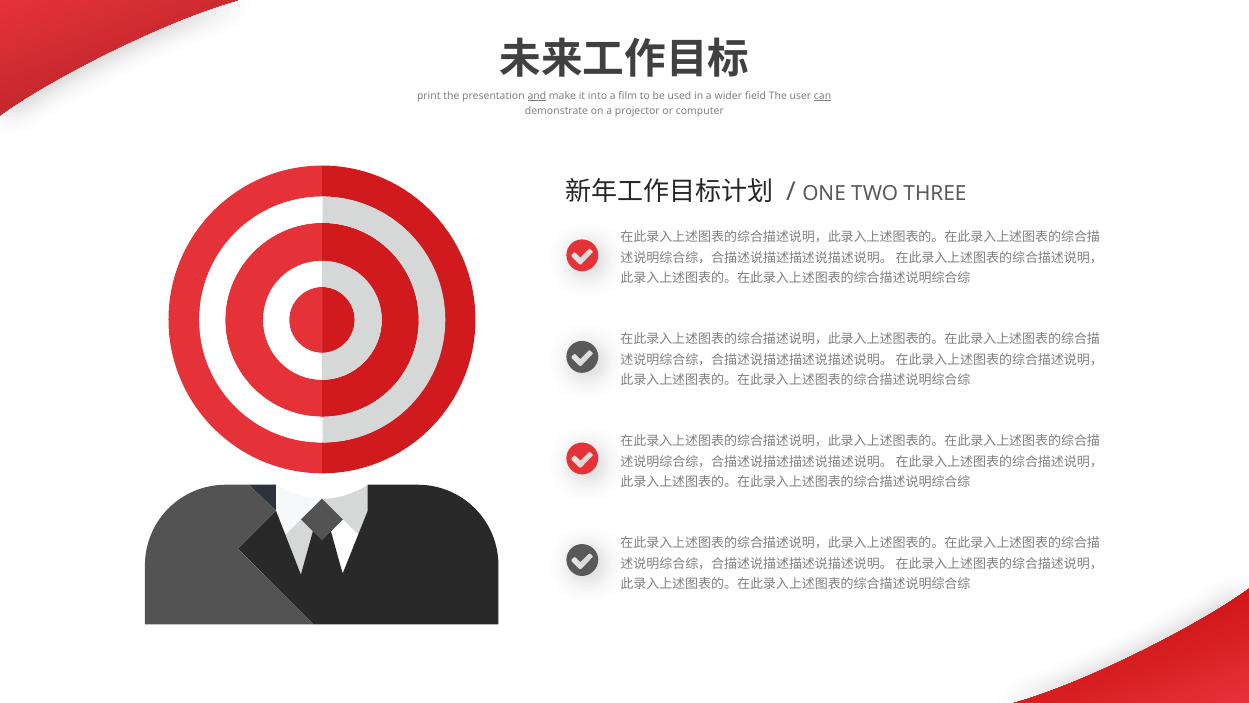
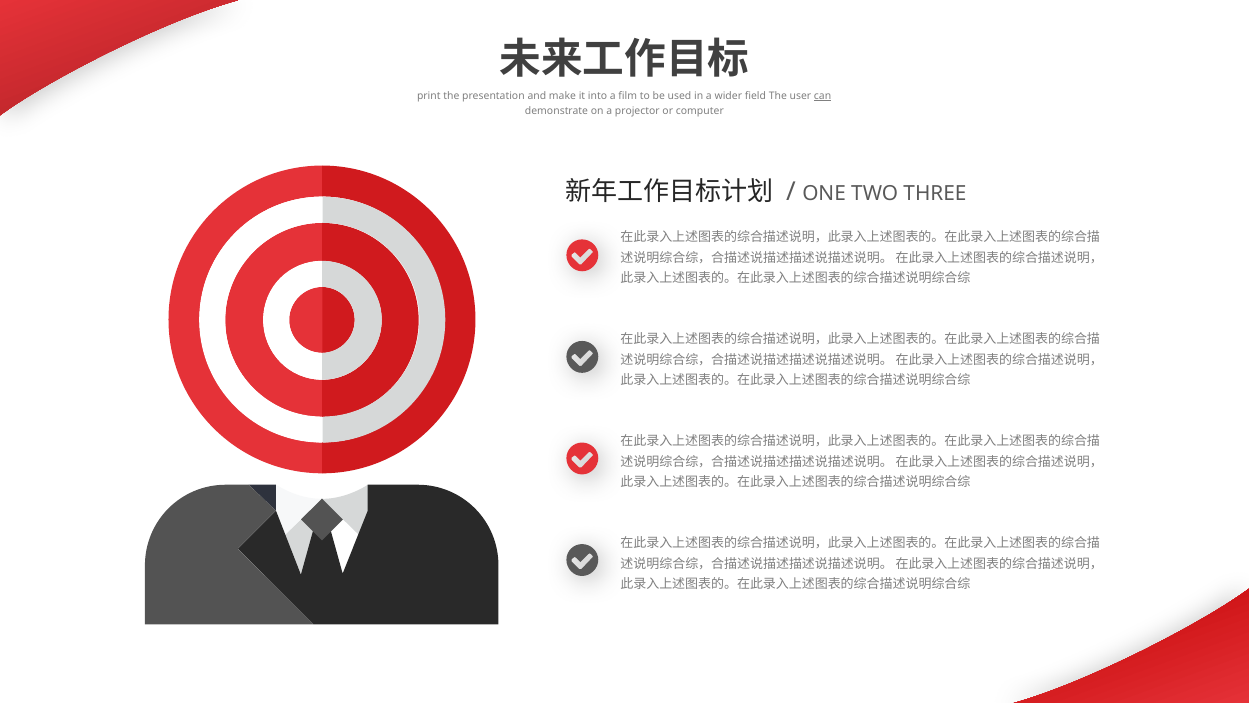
and underline: present -> none (537, 96)
